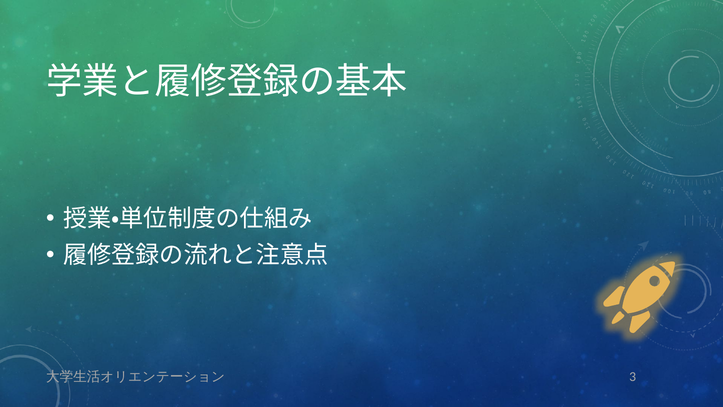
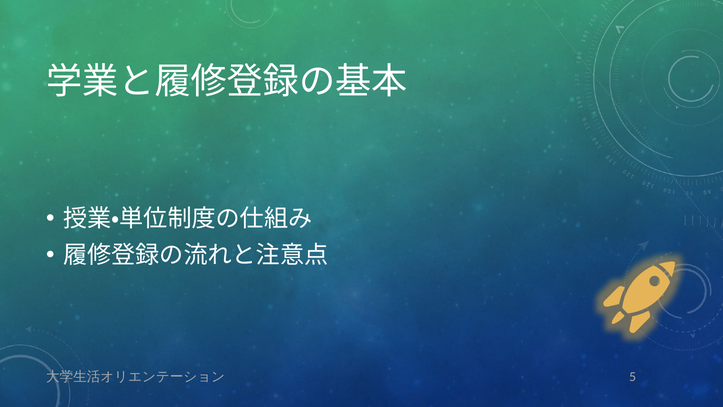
3: 3 -> 5 (633, 376)
